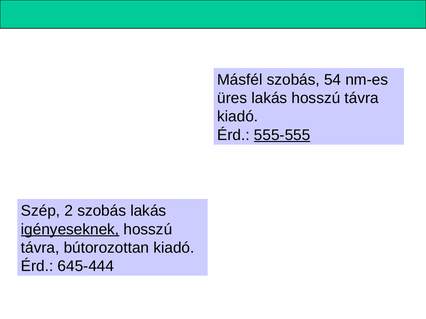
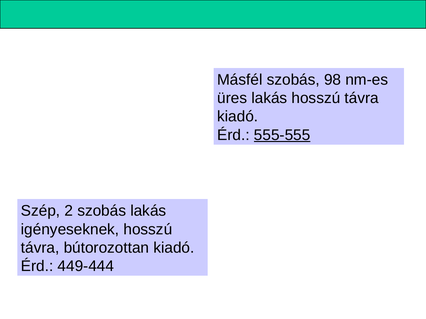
54: 54 -> 98 (333, 80)
igényeseknek underline: present -> none (70, 230)
645-444: 645-444 -> 449-444 (86, 267)
